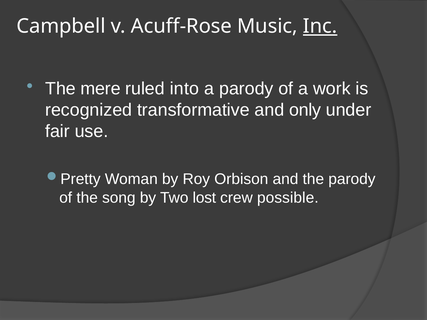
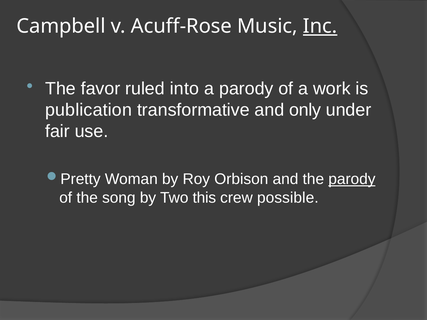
mere: mere -> favor (101, 89)
recognized: recognized -> publication (89, 110)
parody underline: none -> present (352, 179)
lost: lost -> this (204, 198)
